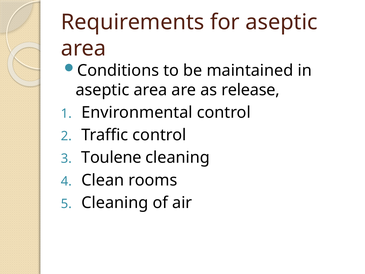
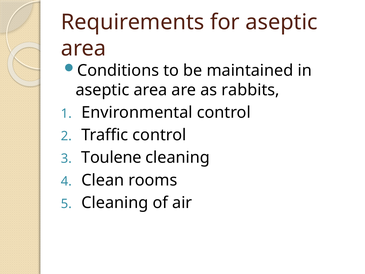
release: release -> rabbits (251, 90)
